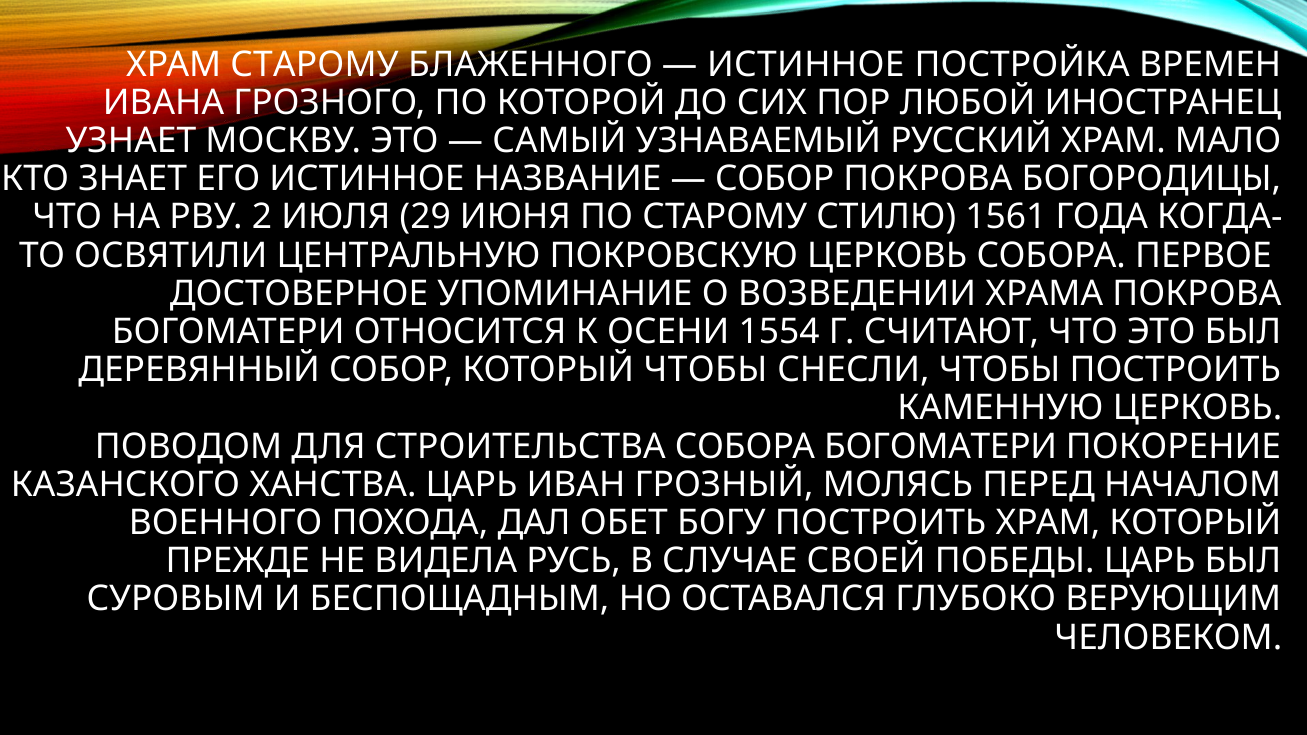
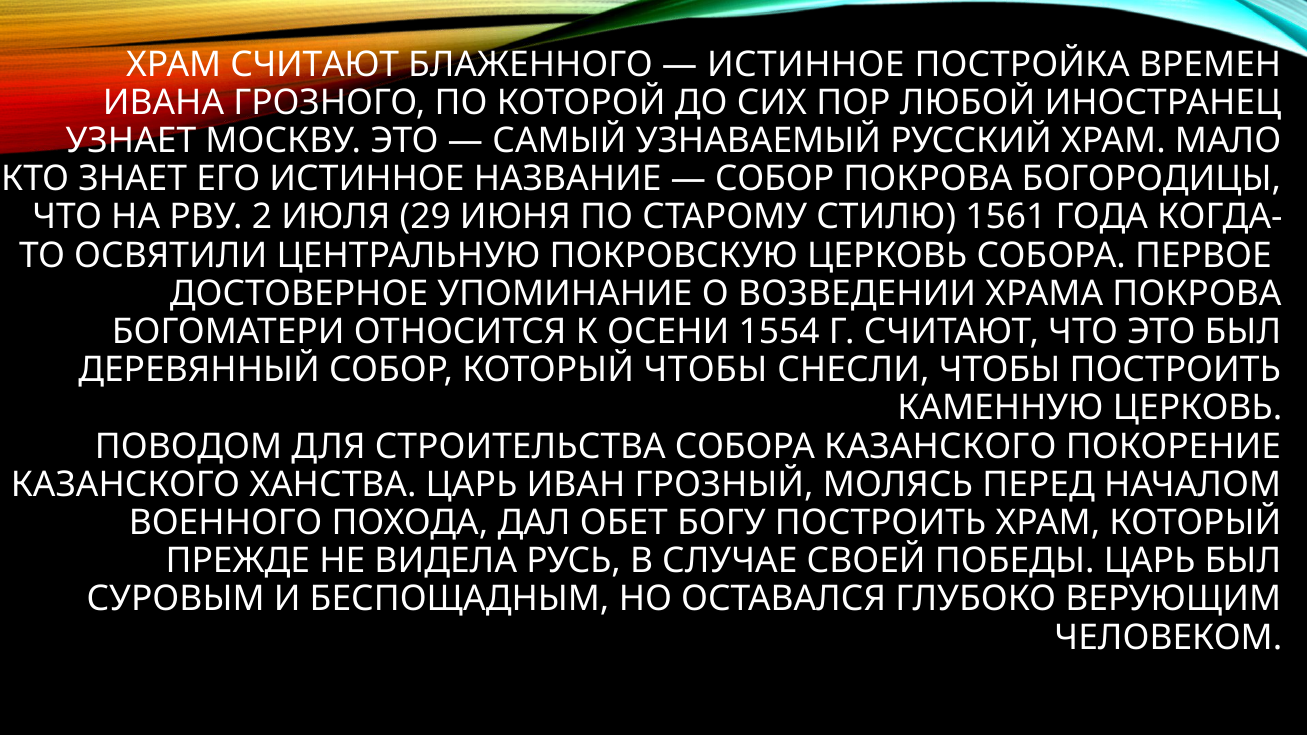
ХРАМ СТАРОМУ: СТАРОМУ -> СЧИТАЮТ (315, 64)
СОБОРА БОГОМАТЕРИ: БОГОМАТЕРИ -> КАЗАНСКОГО (940, 447)
